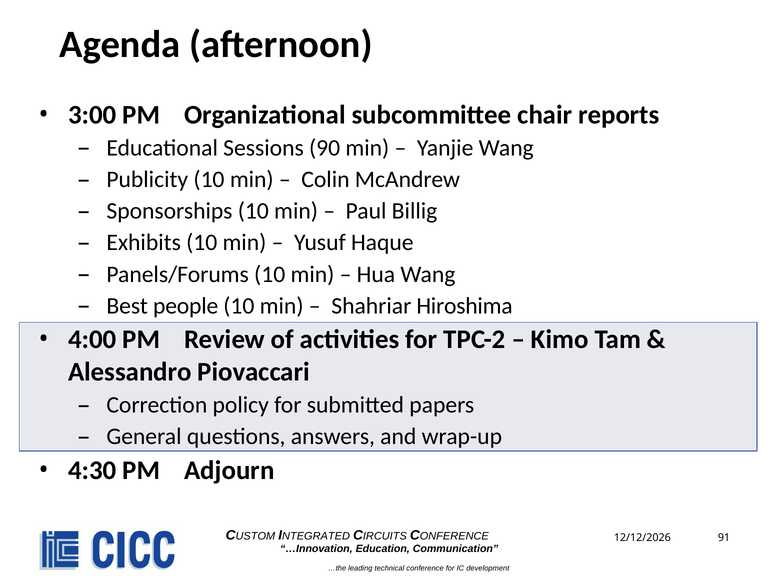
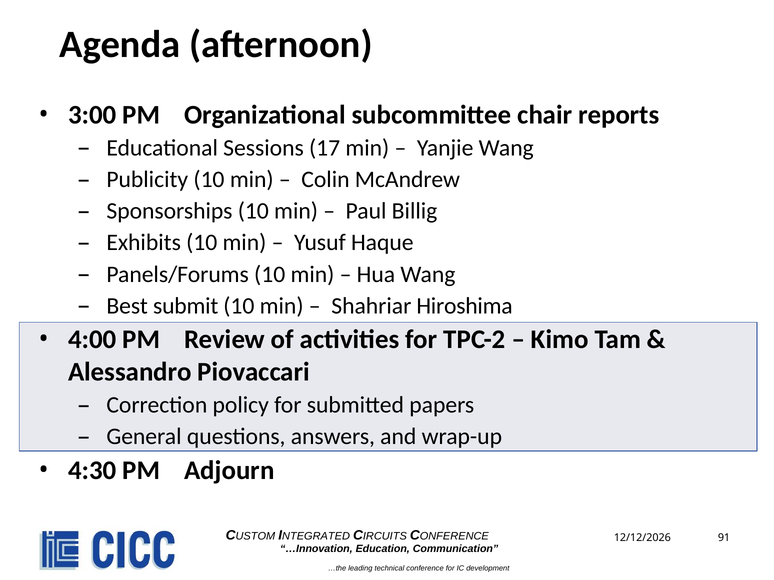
90: 90 -> 17 (325, 148)
people: people -> submit (186, 306)
